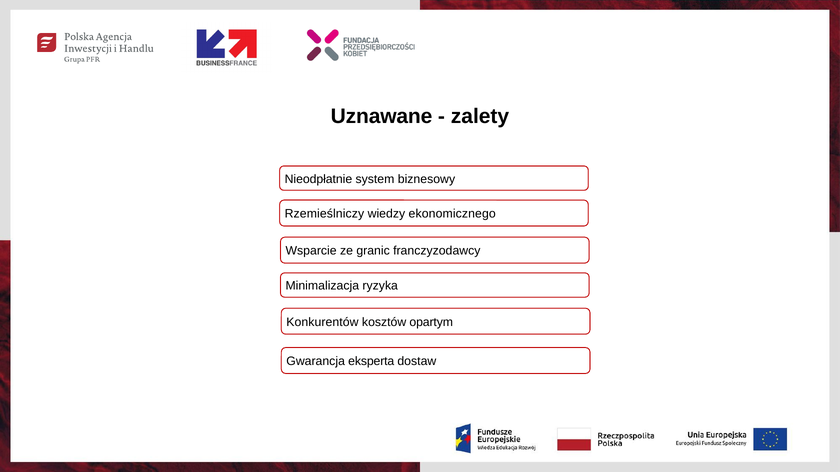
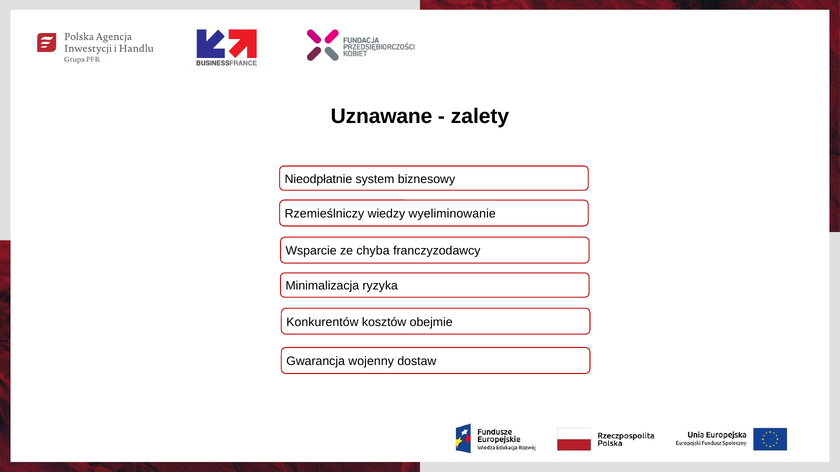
ekonomicznego: ekonomicznego -> wyeliminowanie (452, 214)
granic: granic -> chyba (373, 251)
opartym: opartym -> obejmie (431, 322)
eksperta: eksperta -> wojenny (371, 362)
